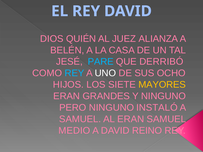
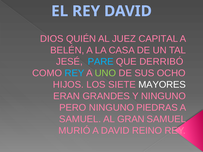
ALIANZA: ALIANZA -> CAPITAL (158, 39)
UNO colour: white -> light green (105, 73)
MAYORES colour: yellow -> white (162, 85)
INSTALÓ: INSTALÓ -> PIEDRAS (157, 108)
AL ERAN: ERAN -> GRAN (131, 119)
MEDIO: MEDIO -> MURIÓ (74, 131)
